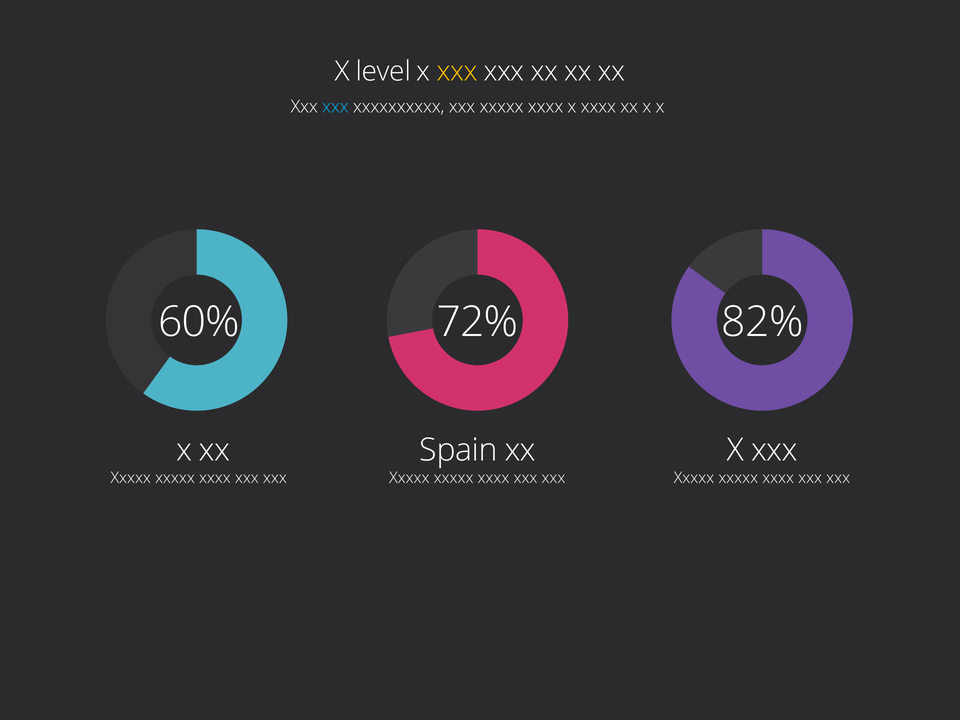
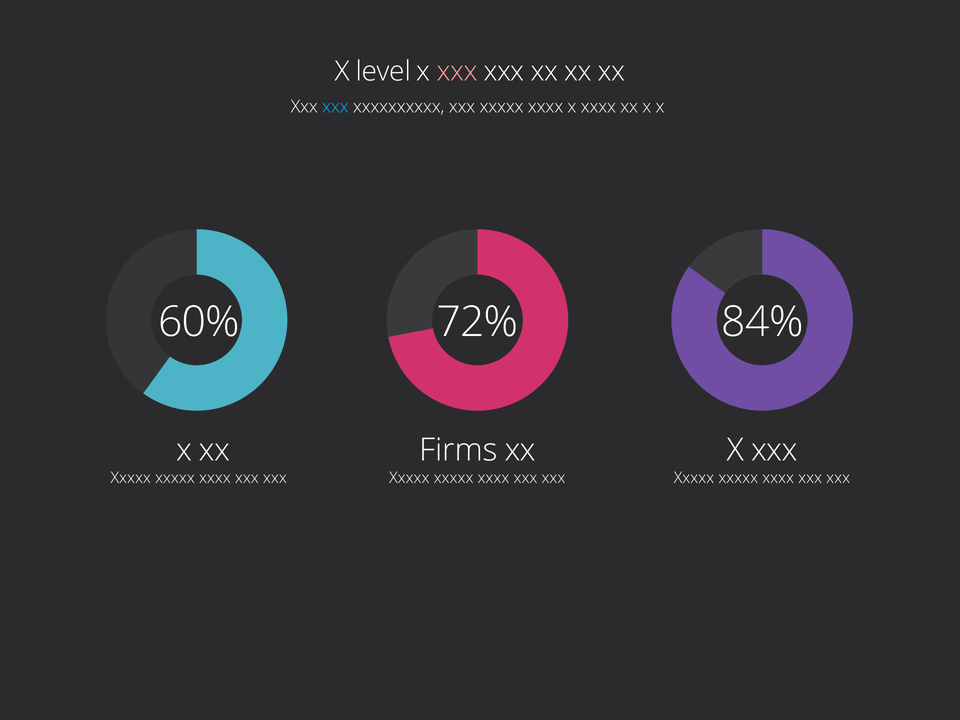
xxx colour: yellow -> pink (457, 72)
82%: 82% -> 84% (762, 322)
Spain: Spain -> Firms (459, 450)
